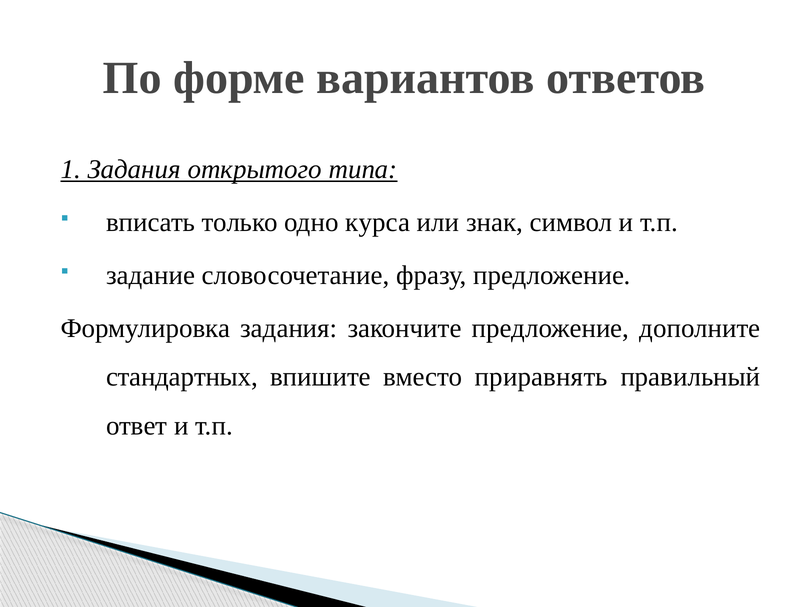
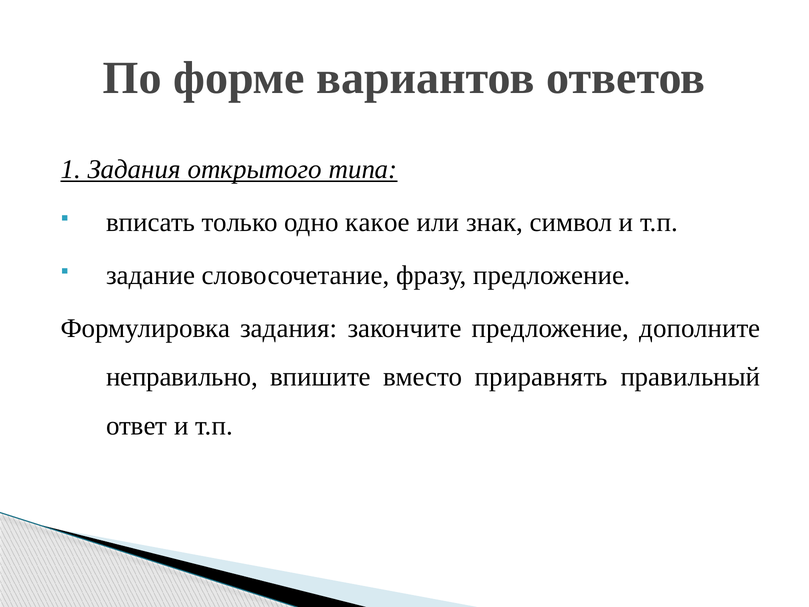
курса: курса -> какое (378, 222)
стандартных: стандартных -> неправильно (182, 377)
